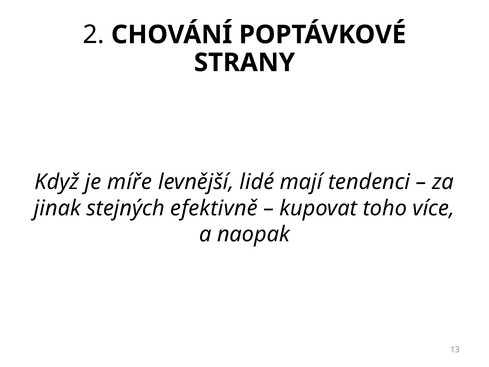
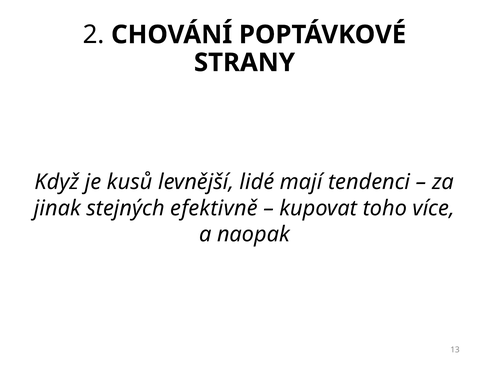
míře: míře -> kusů (130, 182)
